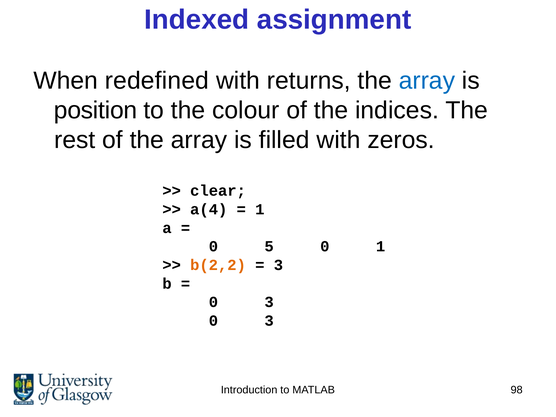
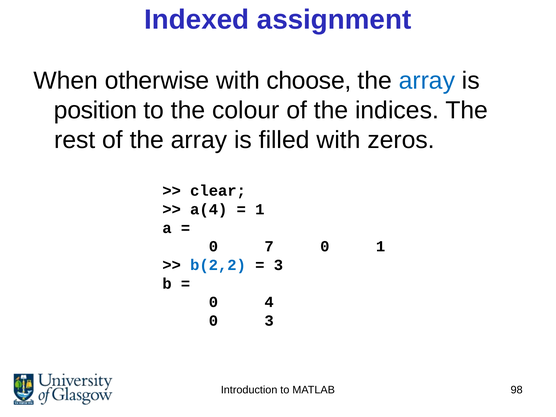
redefined: redefined -> otherwise (157, 81)
returns: returns -> choose (309, 81)
5: 5 -> 7 (269, 247)
b(2,2 colour: orange -> blue (218, 265)
3: 3 -> 4 (269, 302)
